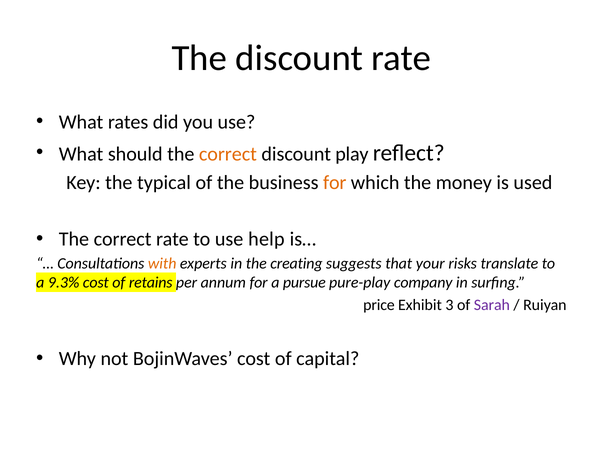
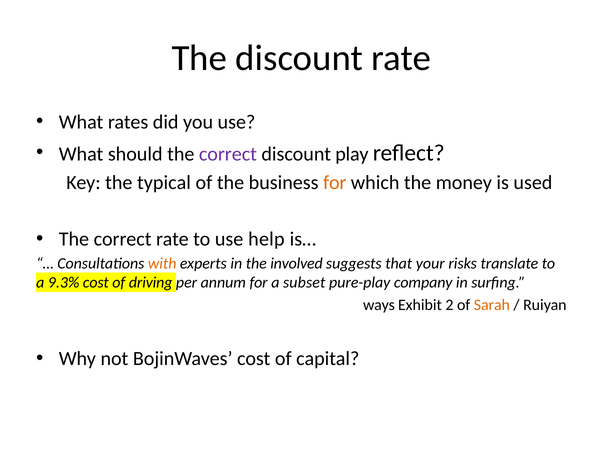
correct colour: orange -> purple (228, 154)
creating: creating -> involved (296, 264)
retains: retains -> driving (151, 283)
pursue: pursue -> subset (304, 283)
price: price -> ways (379, 305)
3: 3 -> 2 (449, 305)
Sarah colour: purple -> orange (492, 305)
